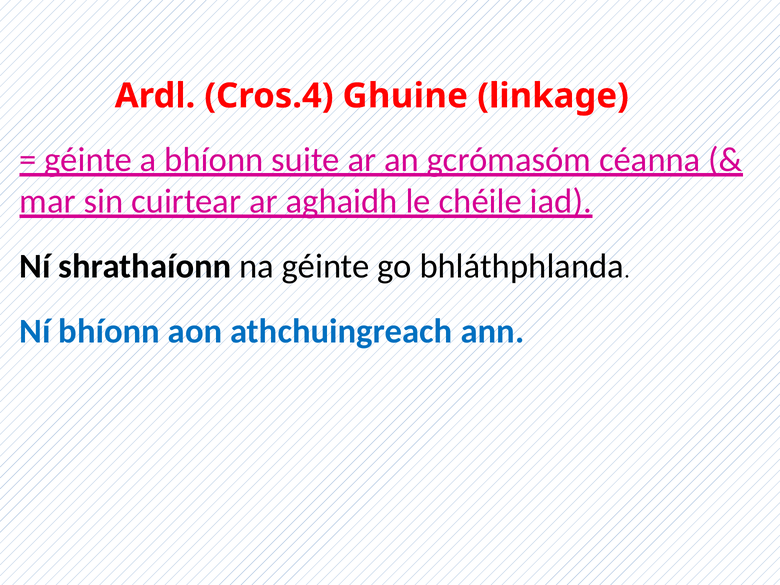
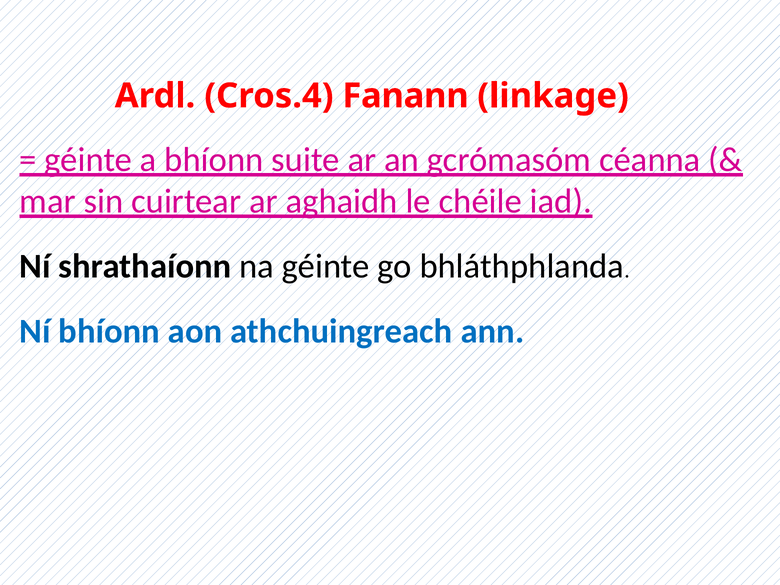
Ghuine: Ghuine -> Fanann (406, 96)
